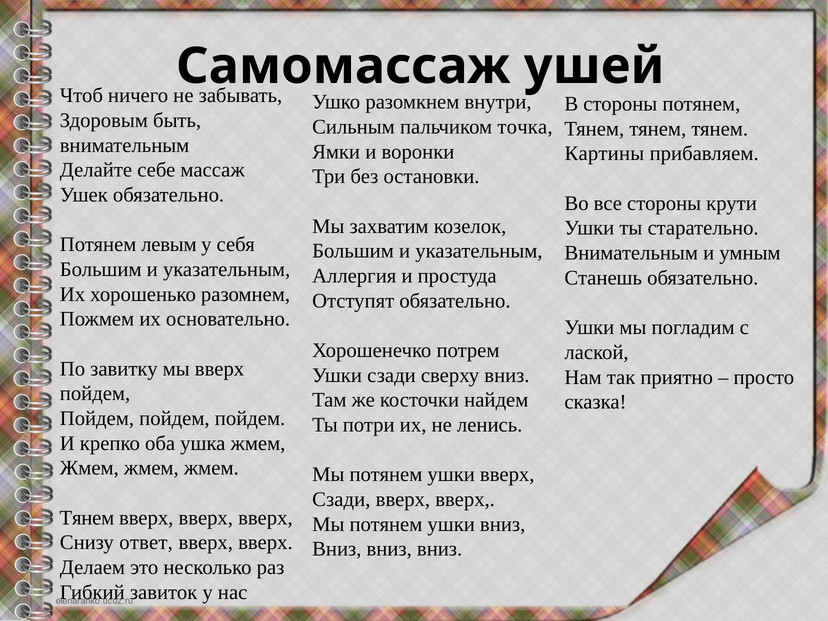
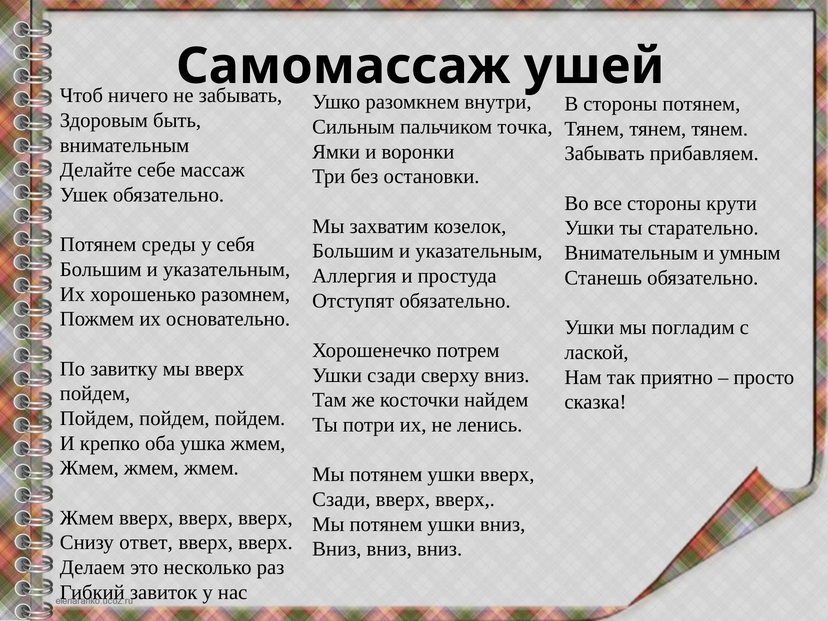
Картины: Картины -> Забывать (605, 154)
левым: левым -> среды (169, 245)
Тянем: Тянем -> Жмем (87, 518)
